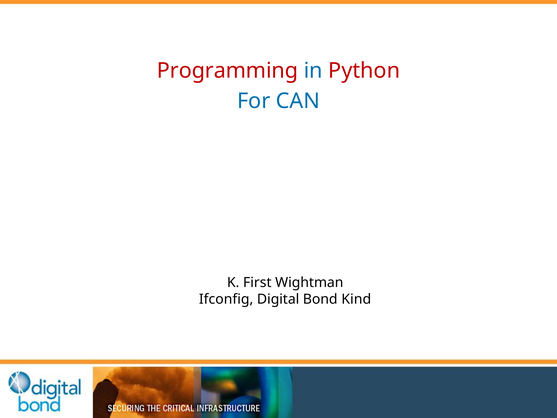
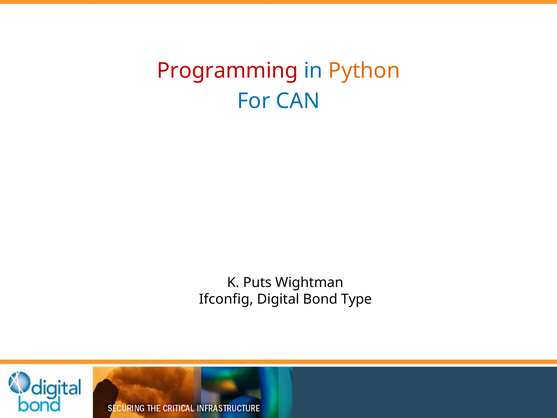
Python colour: red -> orange (364, 71)
First: First -> Puts (257, 282)
Kind: Kind -> Type (356, 299)
